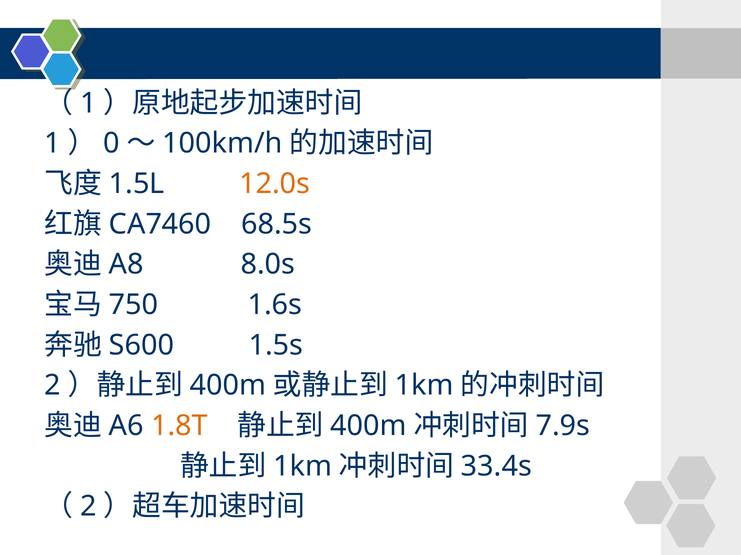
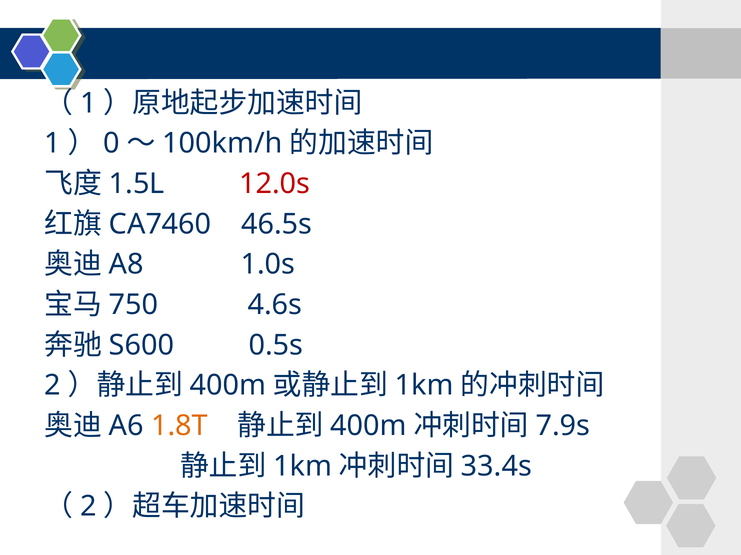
12.0s colour: orange -> red (275, 184)
68.5s: 68.5s -> 46.5s (277, 224)
8.0s: 8.0s -> 1.0s (268, 265)
1.6s: 1.6s -> 4.6s (275, 305)
1.5s: 1.5s -> 0.5s (276, 346)
